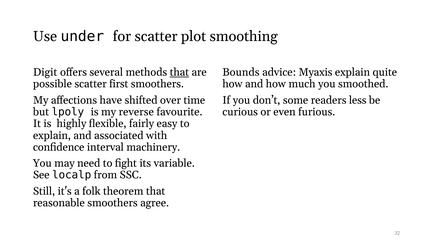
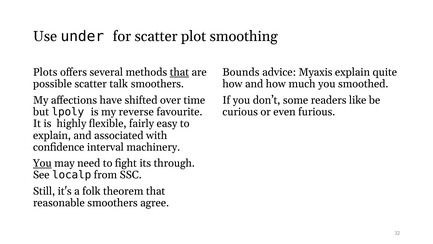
Digit: Digit -> Plots (45, 72)
first: first -> talk (119, 84)
less: less -> like (358, 100)
You underline: none -> present (42, 163)
variable: variable -> through (174, 163)
